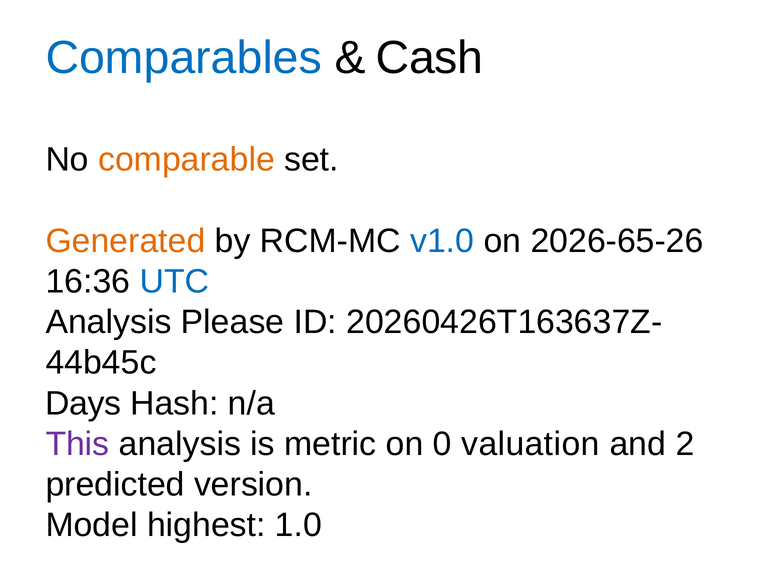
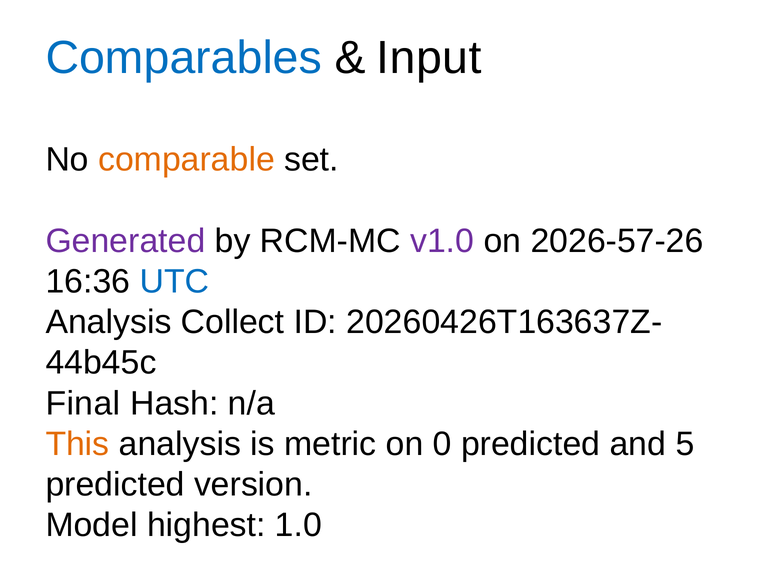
Cash: Cash -> Input (429, 58)
Generated colour: orange -> purple (125, 241)
v1.0 colour: blue -> purple (442, 241)
2026-65-26: 2026-65-26 -> 2026-57-26 (617, 241)
Please: Please -> Collect (233, 322)
Days: Days -> Final (83, 403)
This colour: purple -> orange (77, 444)
0 valuation: valuation -> predicted (531, 444)
2: 2 -> 5 (685, 444)
